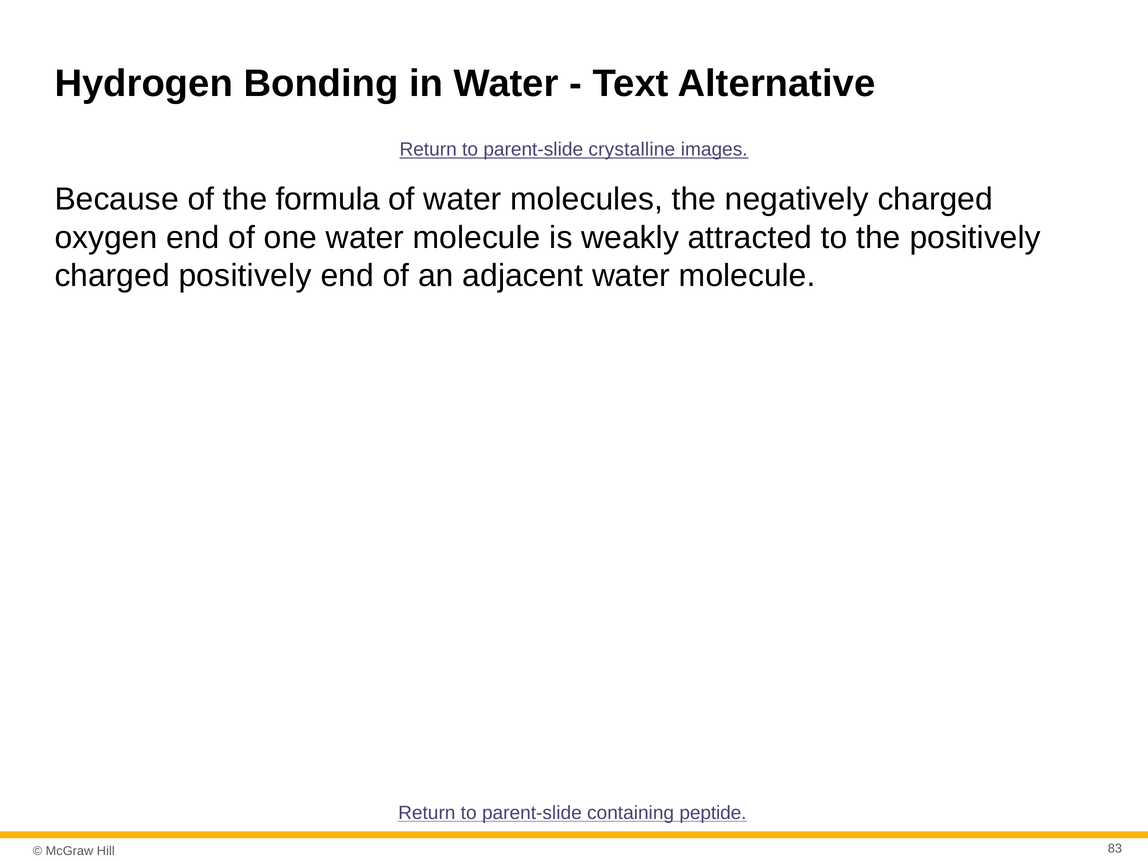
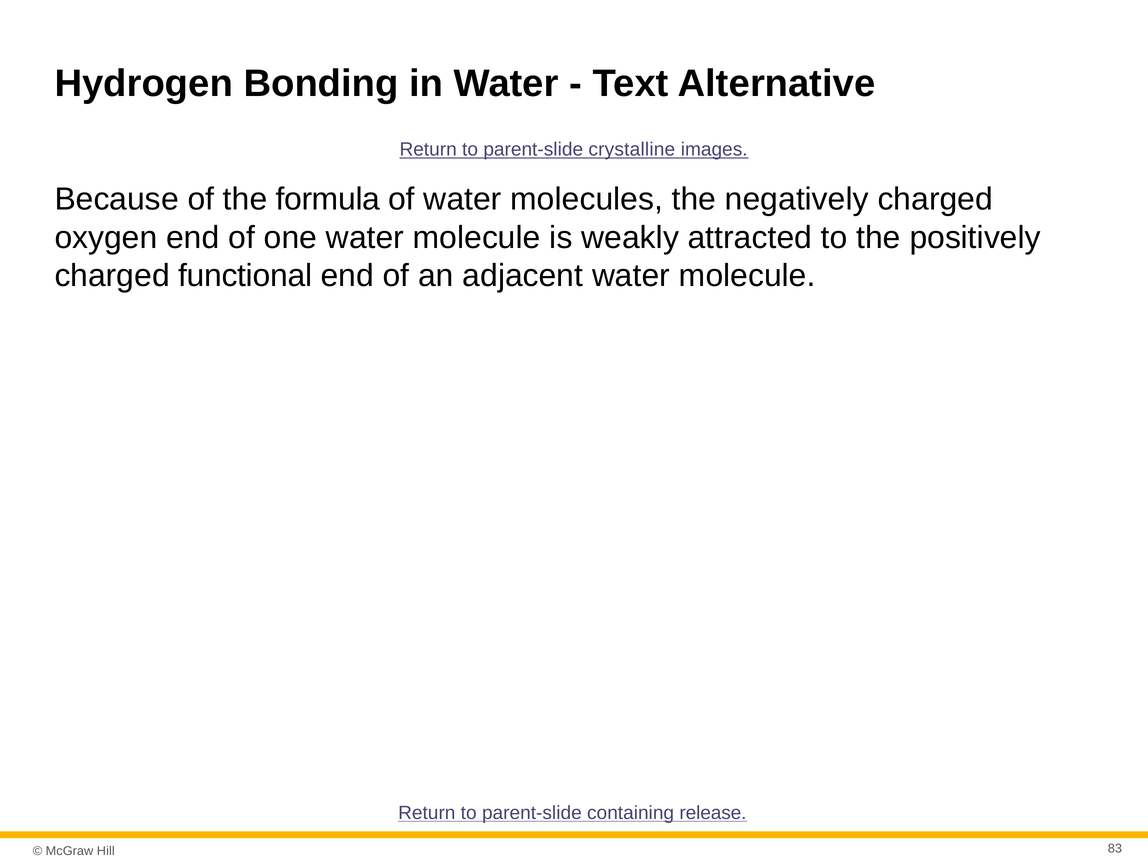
charged positively: positively -> functional (245, 276)
peptide: peptide -> release (713, 813)
